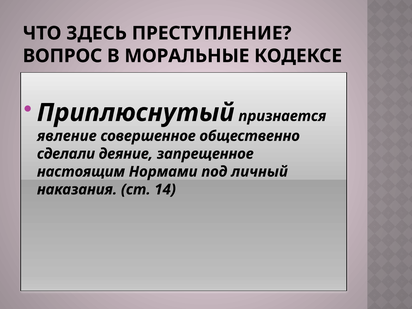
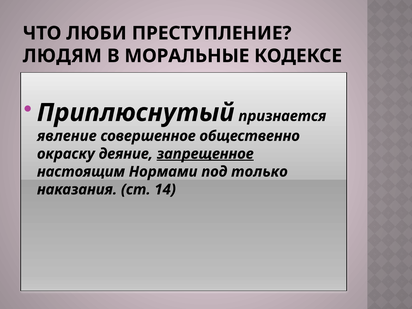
ЗДЕСЬ: ЗДЕСЬ -> ЛЮБИ (97, 33)
ВОПРОС: ВОПРОС -> ЛЮДЯМ (62, 56)
сделали: сделали -> окраску (66, 154)
запрещенное underline: none -> present (205, 154)
личный: личный -> только (259, 172)
